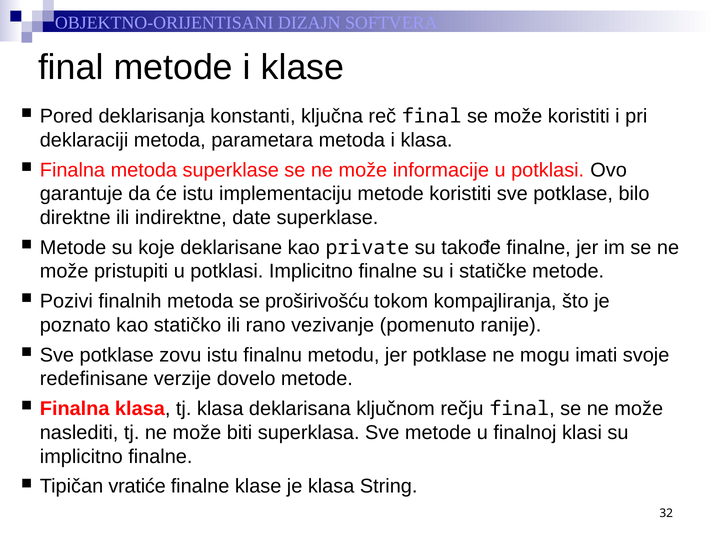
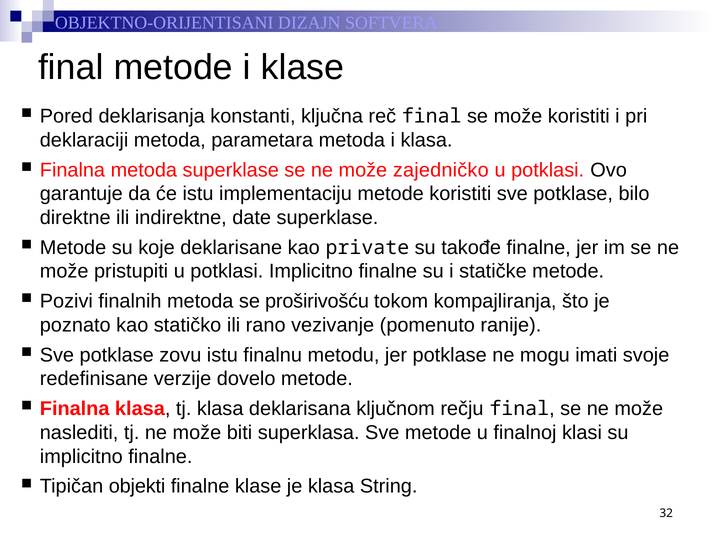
informacije: informacije -> zajedničko (441, 170)
vratiće: vratiće -> objekti (137, 486)
